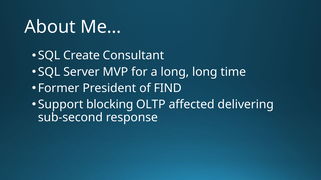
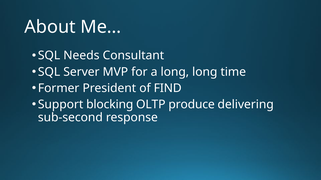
Create: Create -> Needs (81, 56)
affected: affected -> produce (192, 105)
